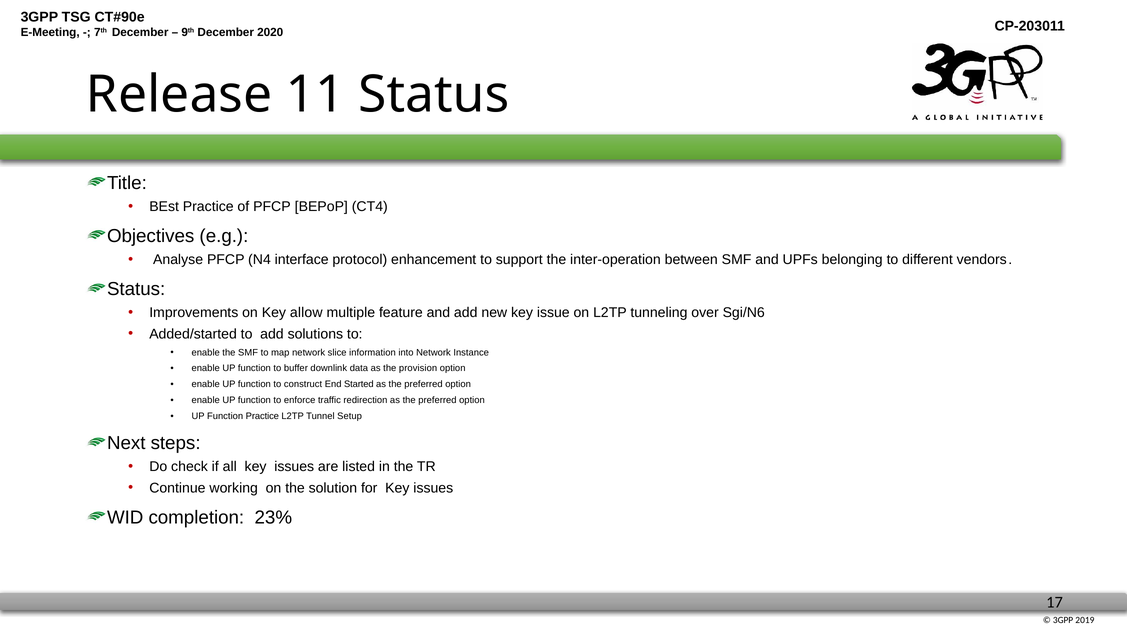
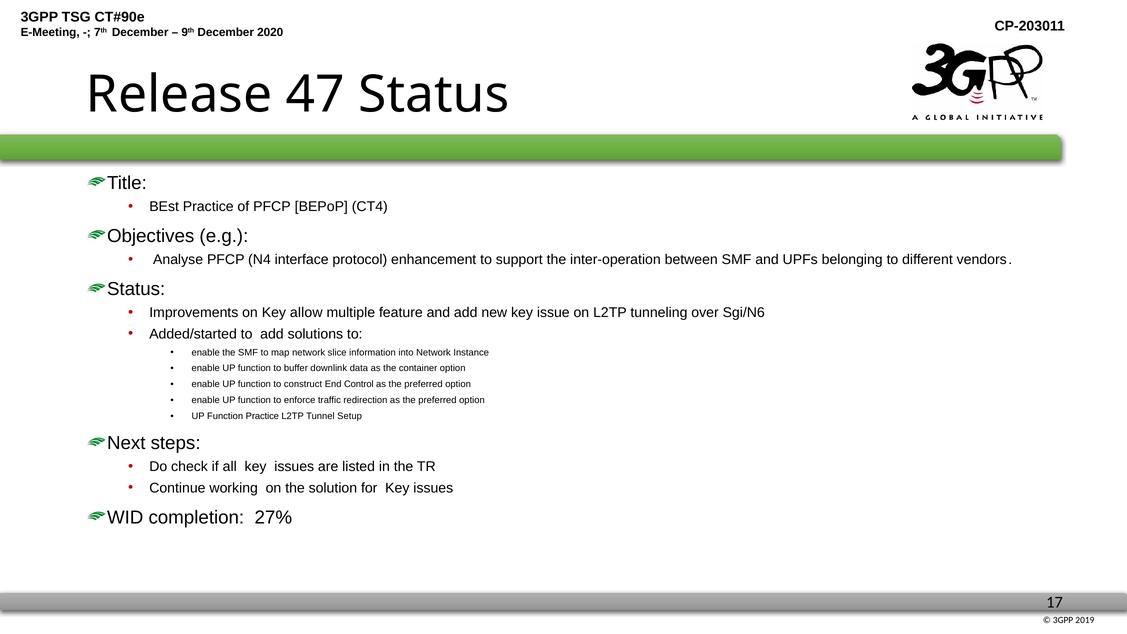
11: 11 -> 47 (315, 95)
provision: provision -> container (418, 368)
Started: Started -> Control (359, 384)
23%: 23% -> 27% (273, 517)
